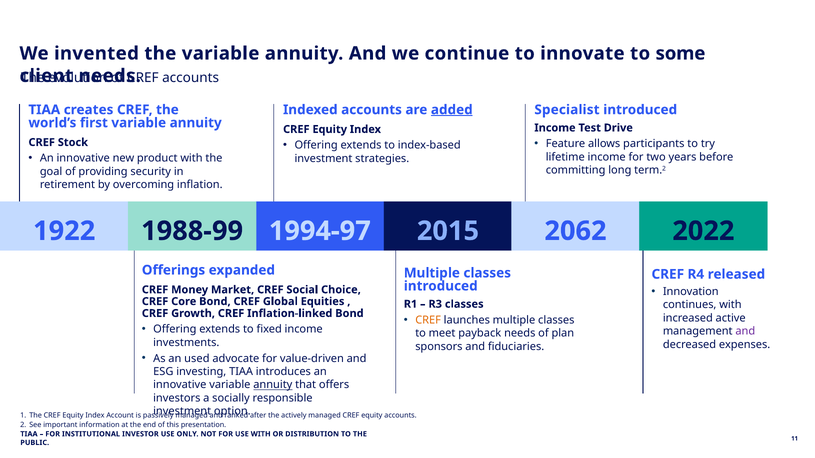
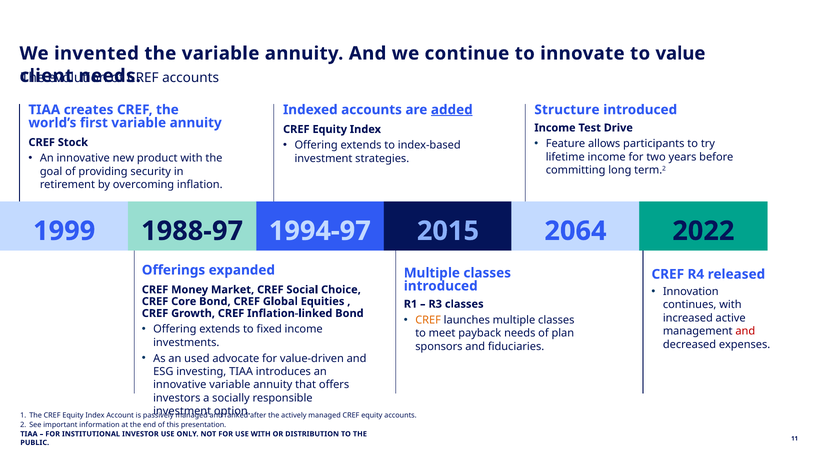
some: some -> value (680, 53)
Specialist: Specialist -> Structure (567, 110)
1922: 1922 -> 1999 (64, 231)
1988-99: 1988-99 -> 1988-97 (192, 231)
2062: 2062 -> 2064 (575, 231)
and colour: purple -> red (745, 332)
annuity underline: present -> none (273, 385)
